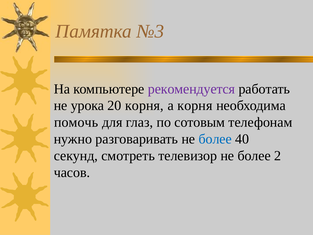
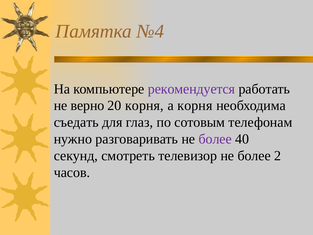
№3: №3 -> №4 (150, 31)
урока: урока -> верно (88, 106)
помочь: помочь -> съедать (76, 122)
более colour: blue -> purple (215, 139)
